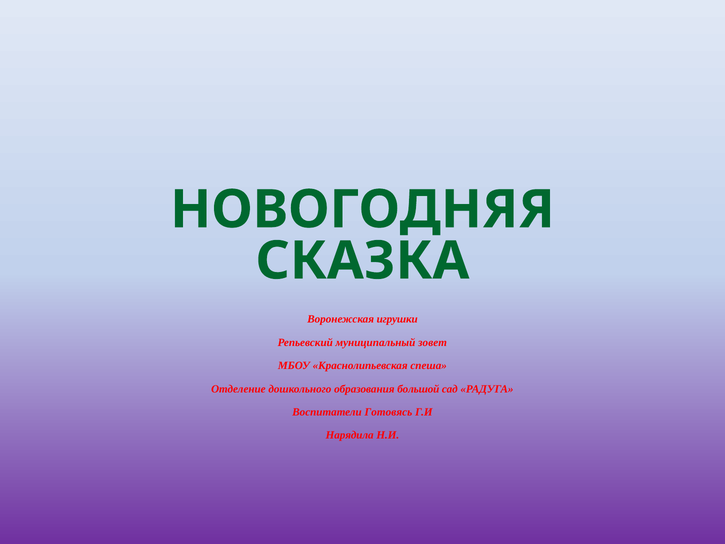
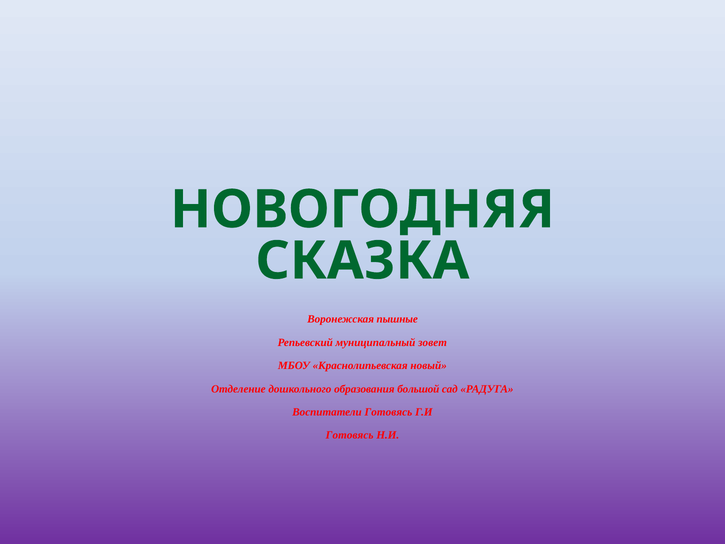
игрушки: игрушки -> пышные (397, 319)
спеша: спеша -> новый (429, 366)
Нарядила: Нарядила -> Готовясь (350, 435)
